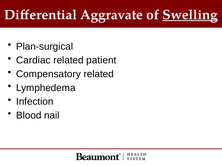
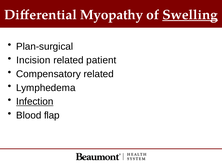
Aggravate: Aggravate -> Myopathy (112, 15)
Cardiac: Cardiac -> Incision (33, 60)
Infection underline: none -> present (35, 102)
nail: nail -> flap (52, 116)
